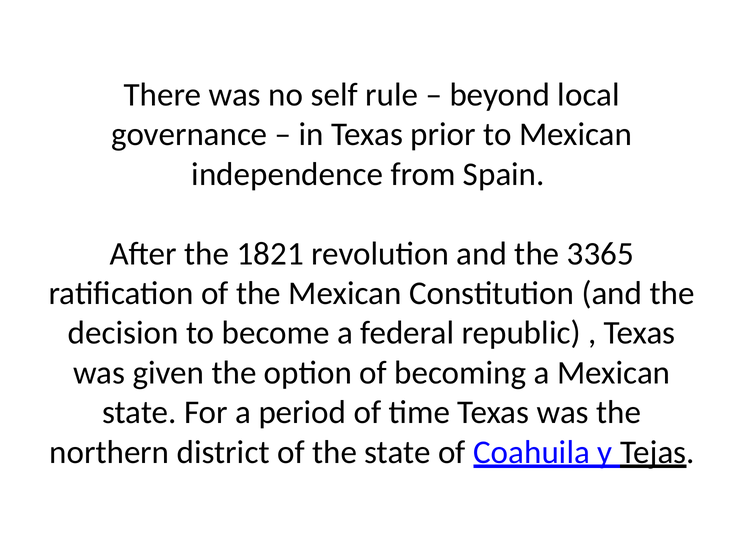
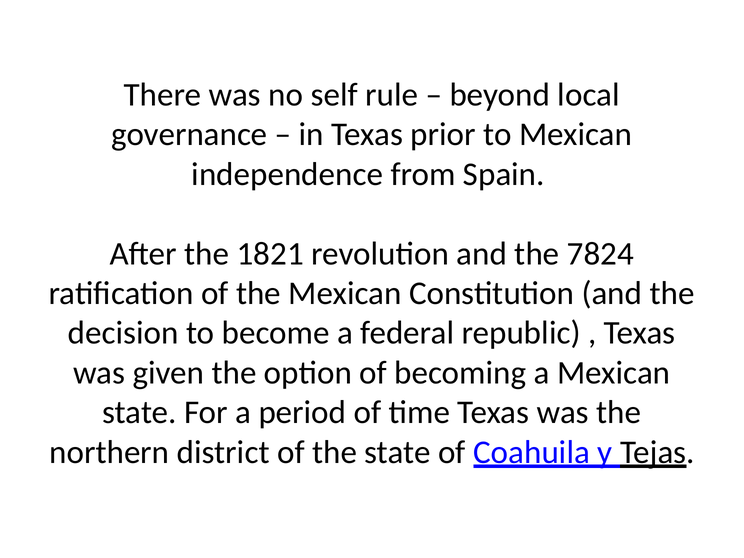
3365: 3365 -> 7824 (600, 254)
